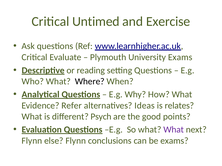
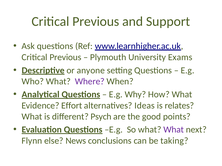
Untimed: Untimed -> Previous (96, 21)
Exercise: Exercise -> Support (168, 21)
Evaluate: Evaluate -> Previous (65, 57)
reading: reading -> anyone (91, 71)
Where colour: black -> purple (90, 82)
Refer: Refer -> Effort (72, 106)
else Flynn: Flynn -> News (76, 141)
be exams: exams -> taking (174, 141)
